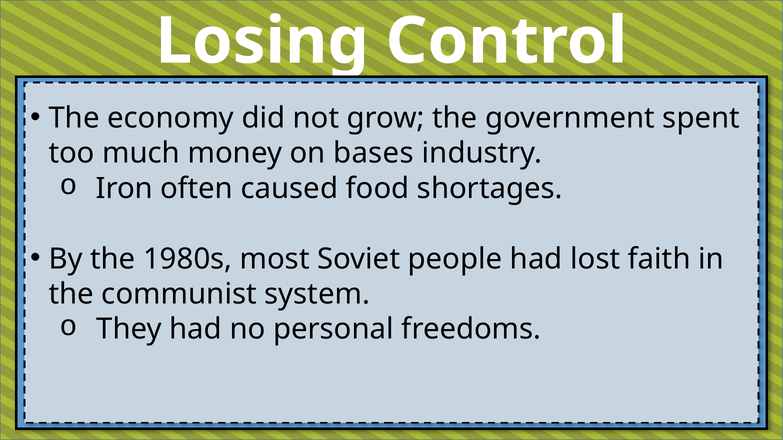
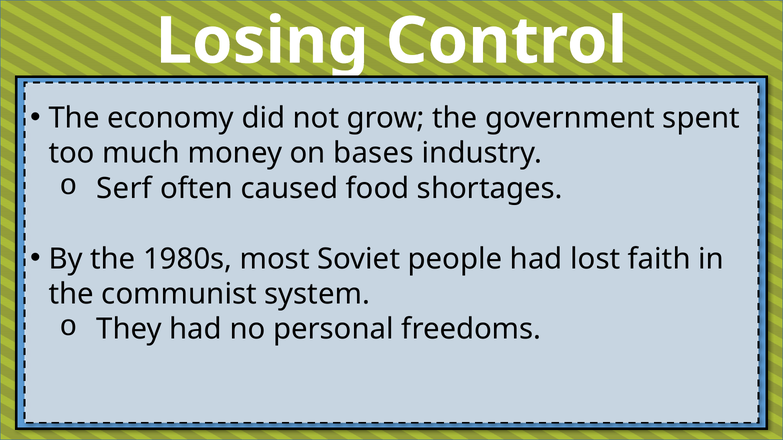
Iron: Iron -> Serf (124, 189)
